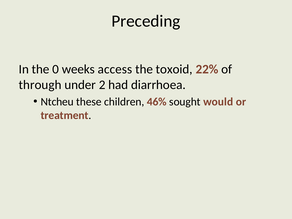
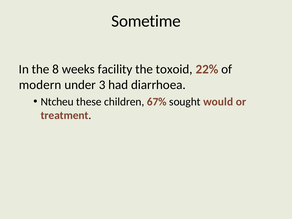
Preceding: Preceding -> Sometime (146, 21)
0: 0 -> 8 (56, 69)
access: access -> facility (115, 69)
through: through -> modern (40, 85)
2: 2 -> 3 (102, 85)
46%: 46% -> 67% (157, 102)
